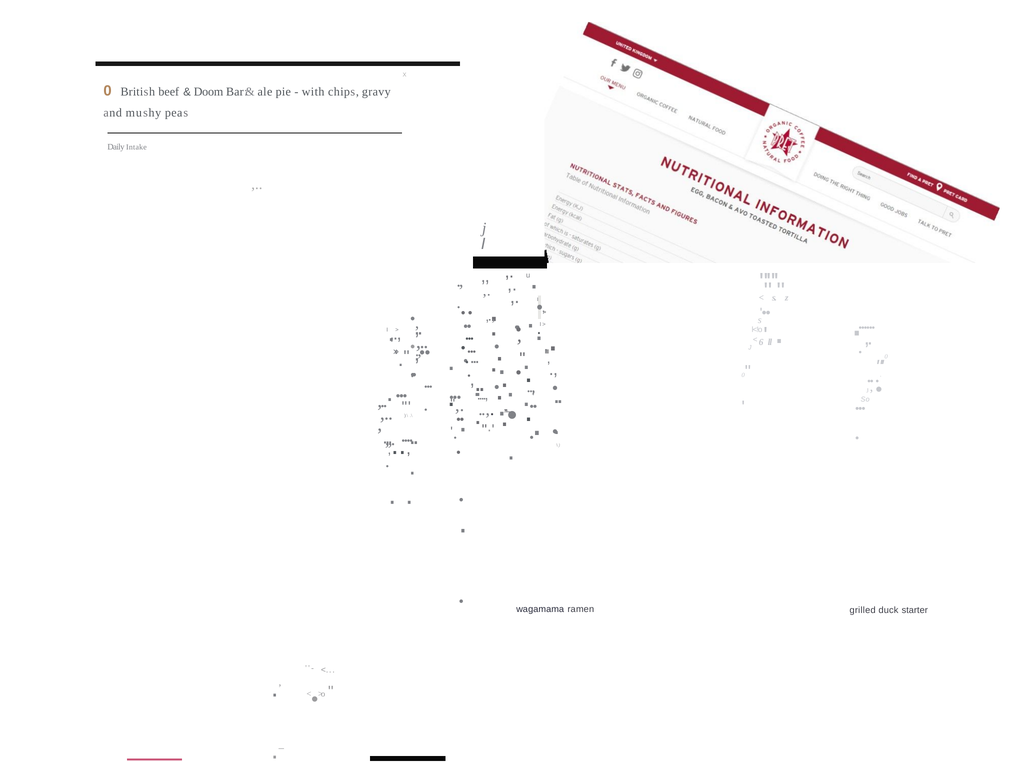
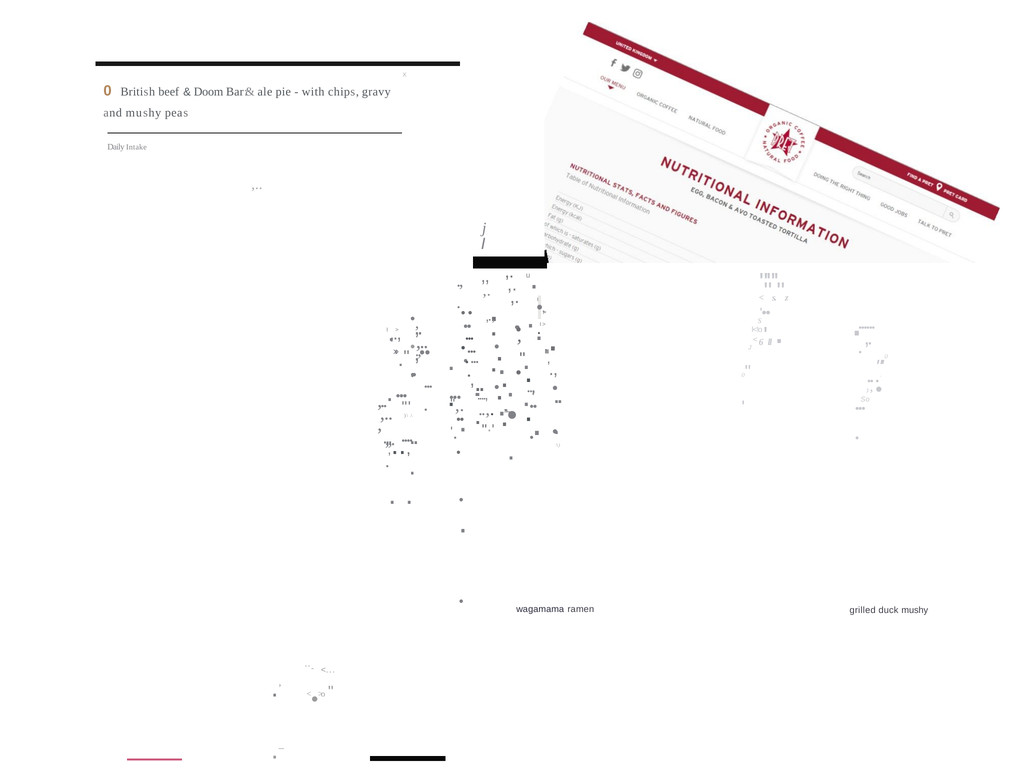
duck starter: starter -> mushy (915, 610)
